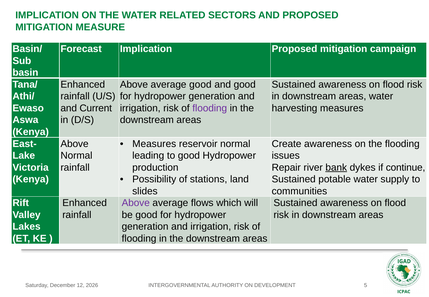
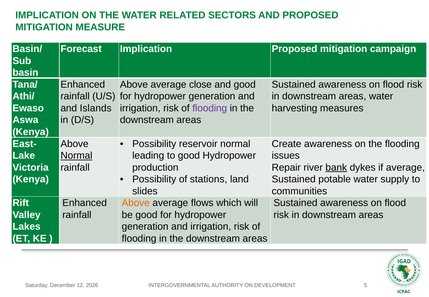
average good: good -> close (200, 85)
Current: Current -> Islands (96, 108)
Measures: Measures -> Possibility (154, 144)
Normal underline: none -> present (76, 156)
if continue: continue -> average (405, 167)
Above colour: purple -> orange (136, 203)
